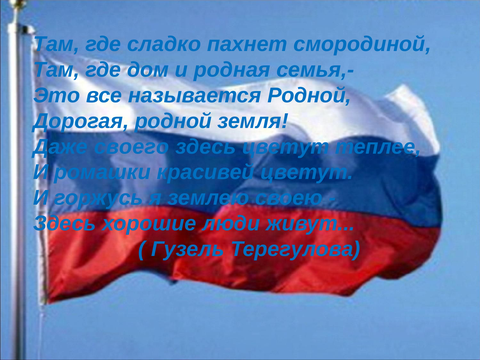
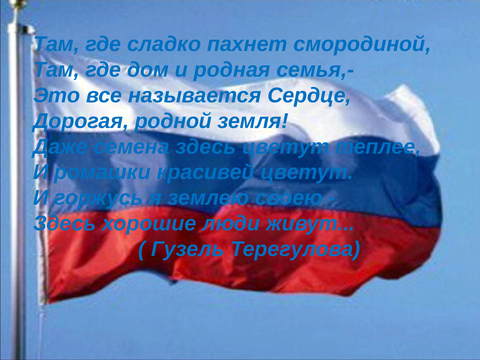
называется Родной: Родной -> Сердце (309, 95)
своего: своего -> семена (132, 147)
